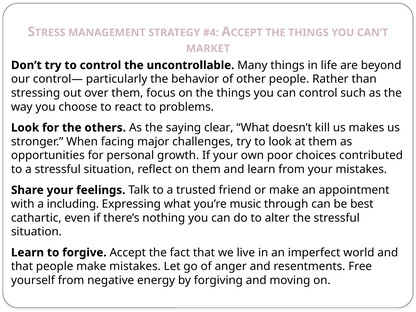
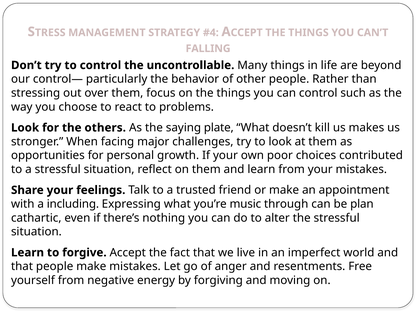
MARKET: MARKET -> FALLING (208, 49)
clear: clear -> plate (219, 128)
best: best -> plan (362, 204)
